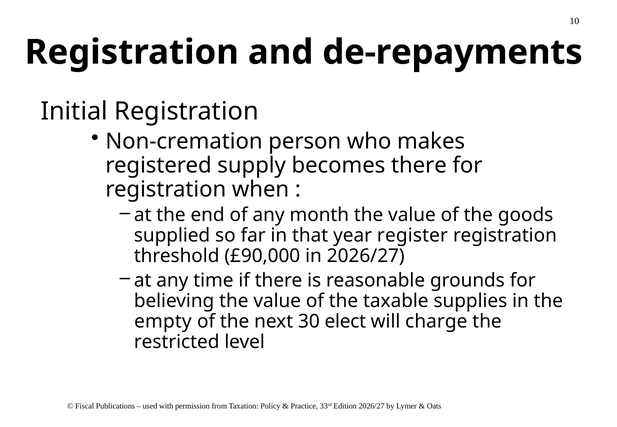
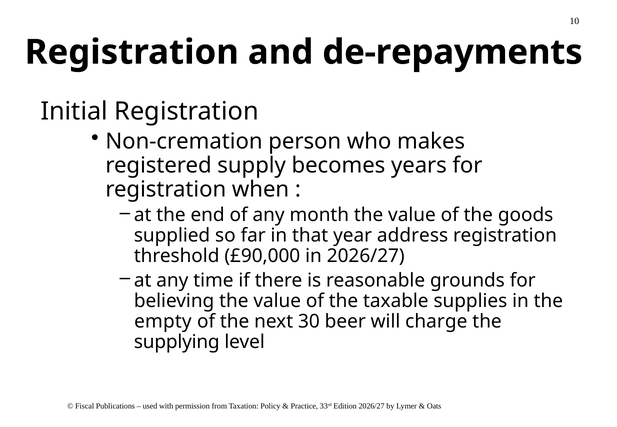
becomes there: there -> years (419, 165)
register: register -> address (413, 236)
elect: elect -> beer (345, 322)
restricted: restricted -> supplying (177, 342)
